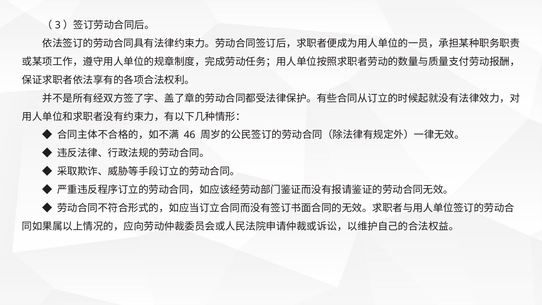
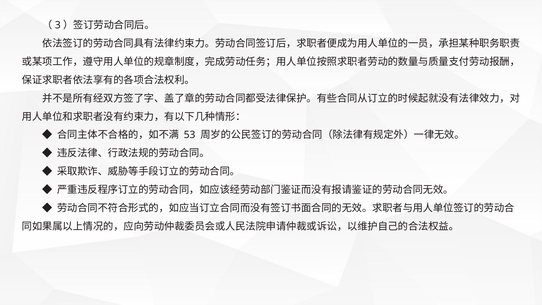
46: 46 -> 53 (190, 135)
